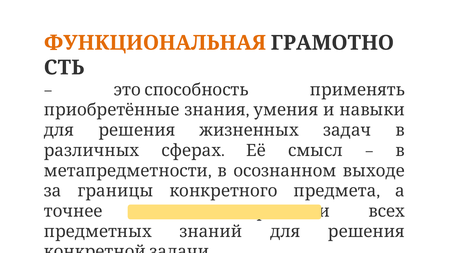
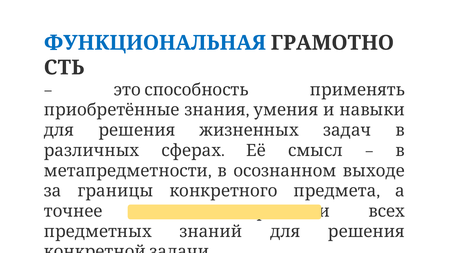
ФУНКЦИОНАЛЬНАЯ colour: orange -> blue (155, 43)
